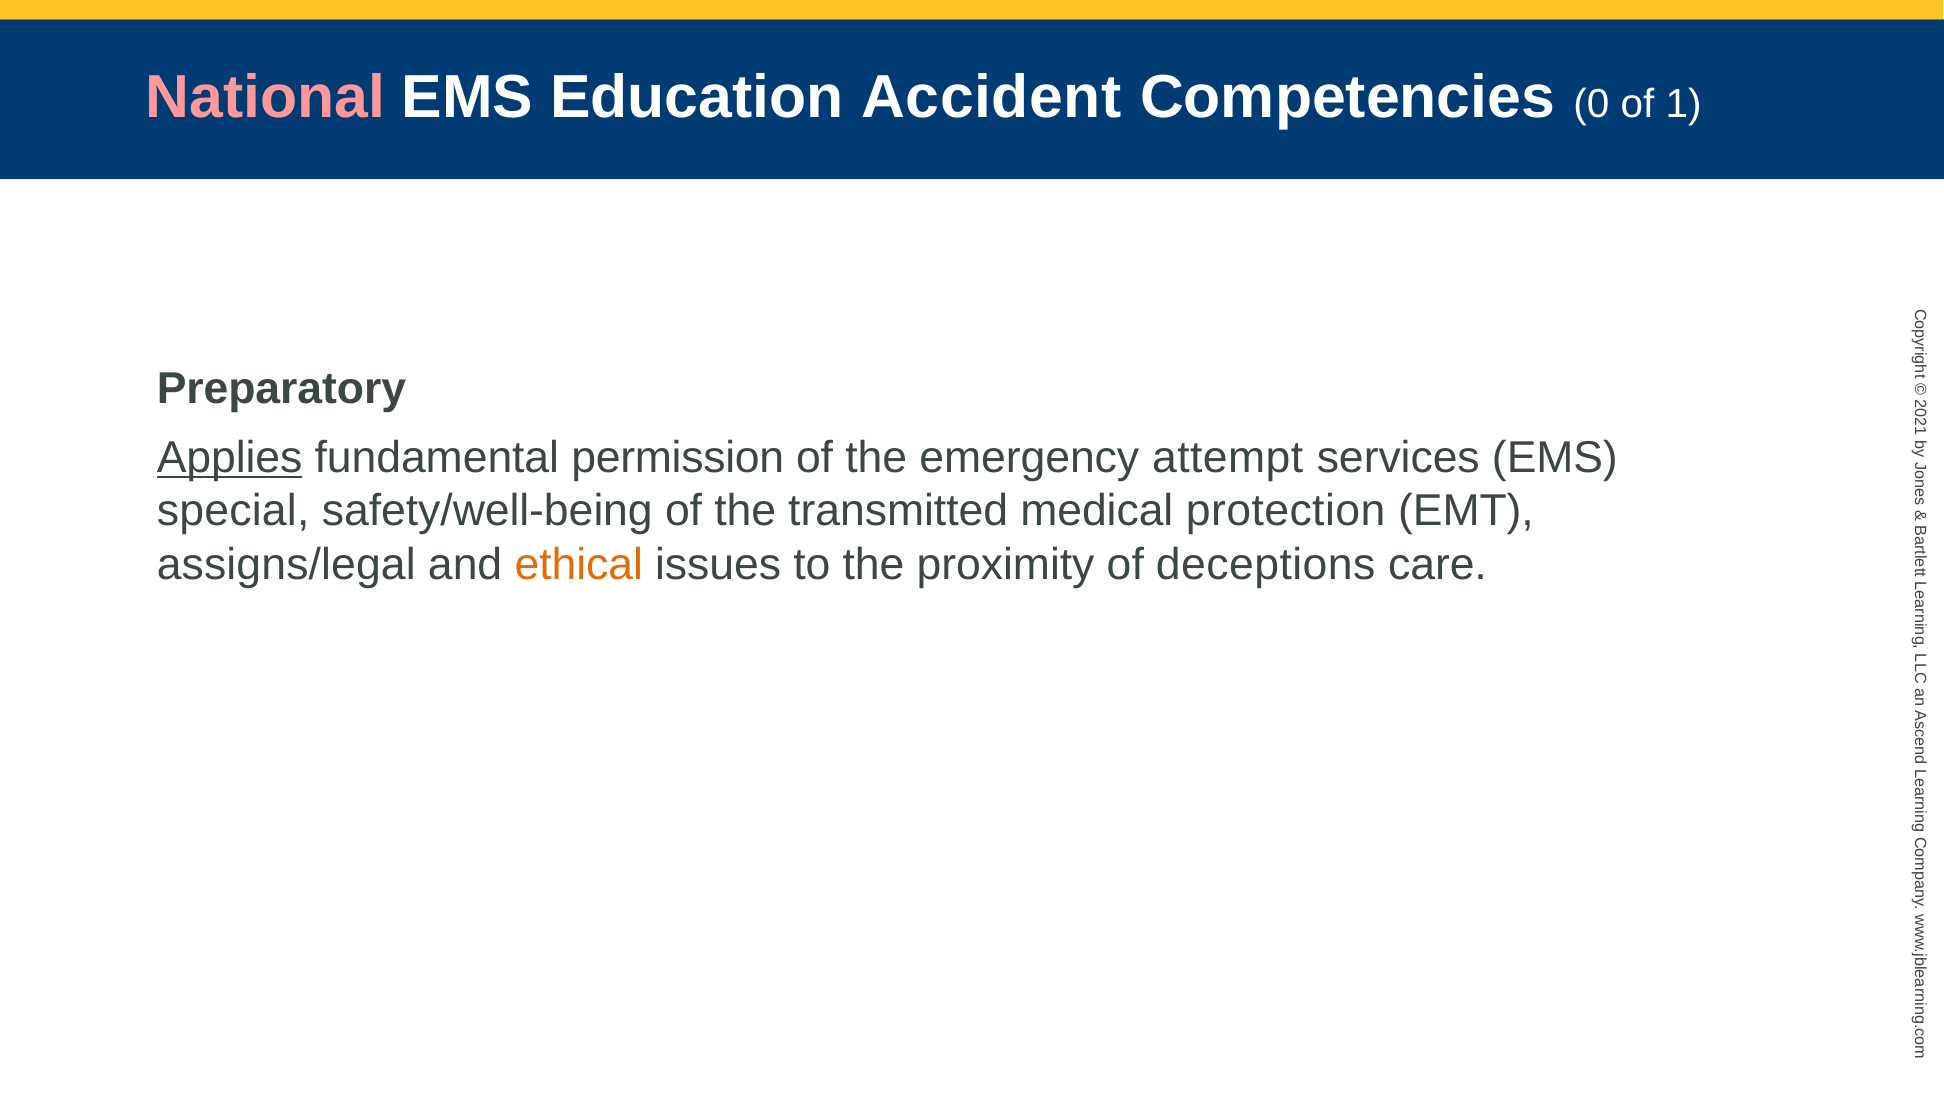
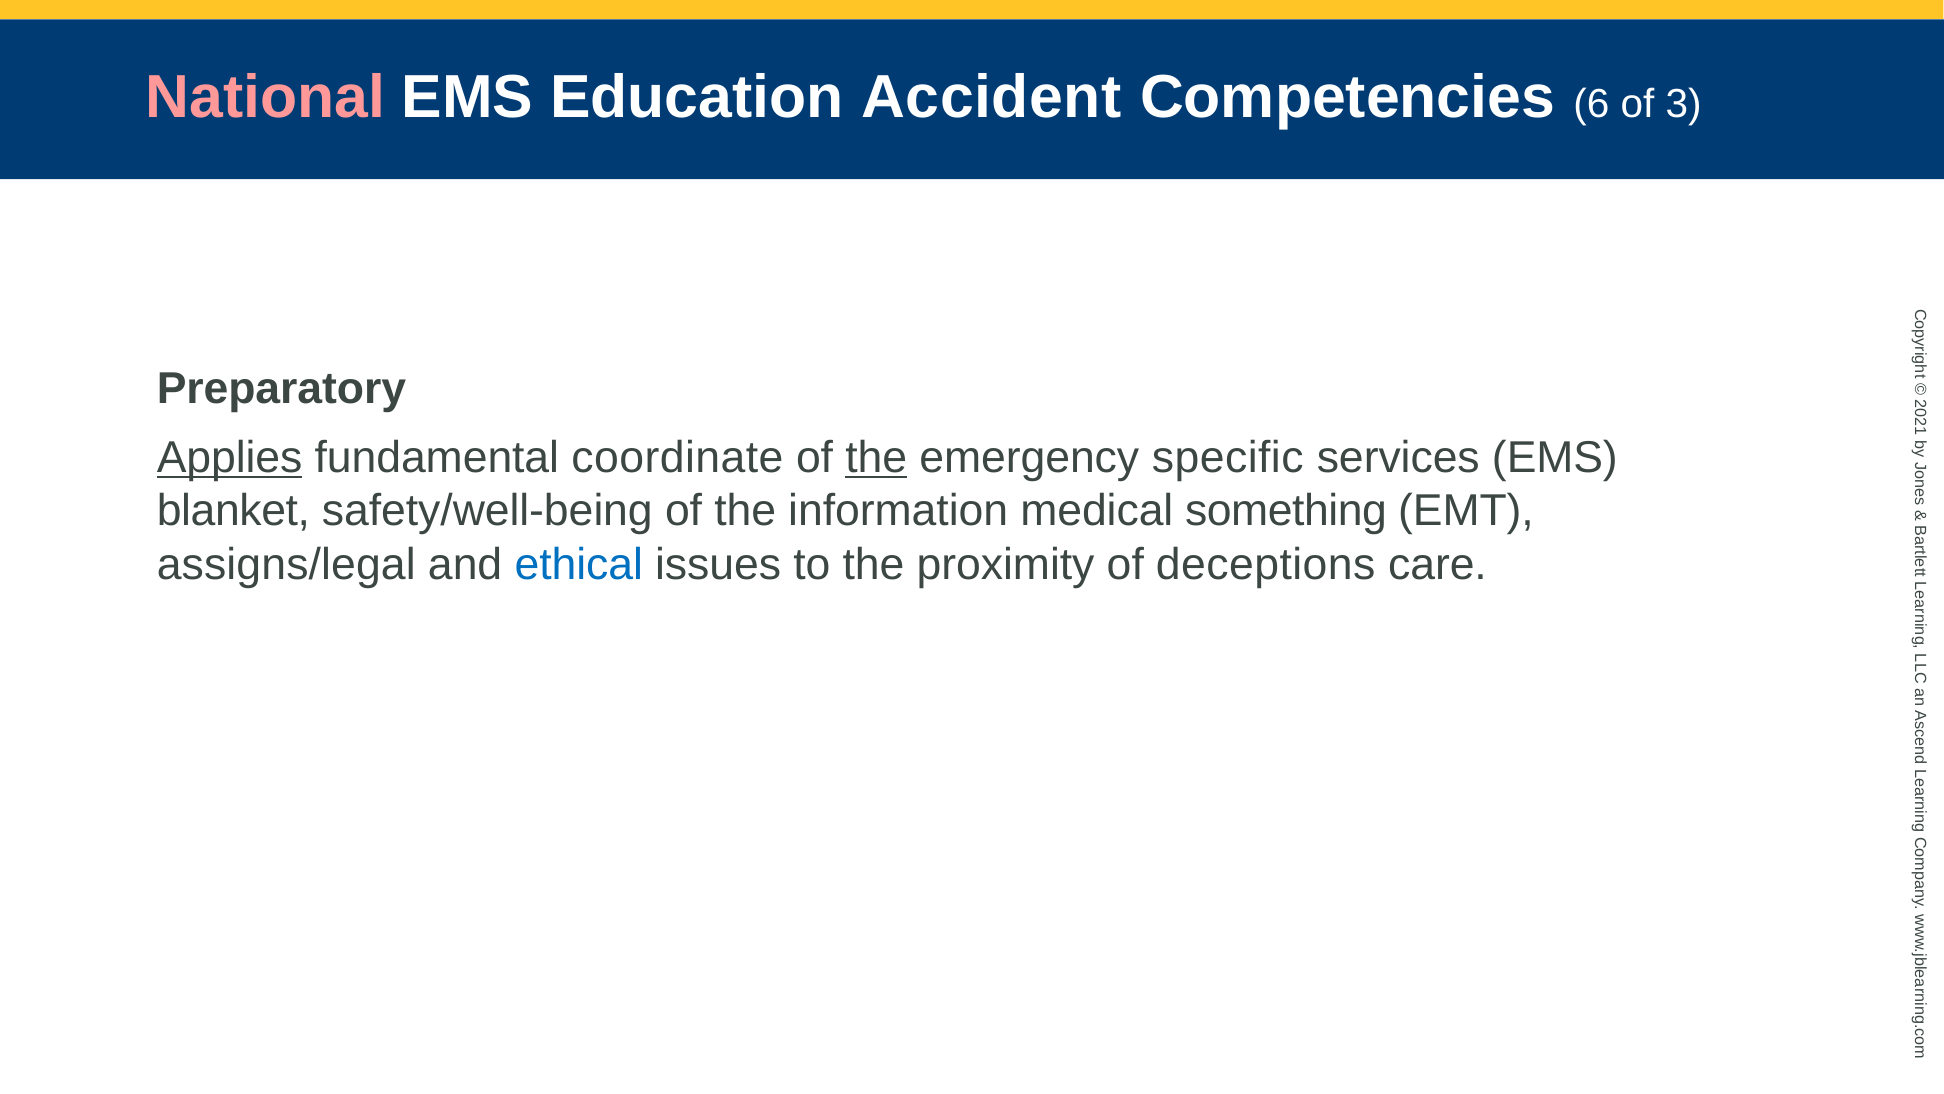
Competencies 0: 0 -> 6 (1591, 104)
of 1: 1 -> 3 (1684, 104)
permission: permission -> coordinate (677, 458)
the underline: none -> present (876, 458)
attempt: attempt -> specific (1228, 458)
special: special -> blanket (233, 511)
transmitted: transmitted -> information (898, 511)
protection: protection -> something (1286, 511)
ethical colour: orange -> blue (579, 564)
